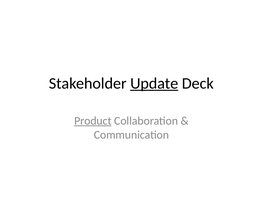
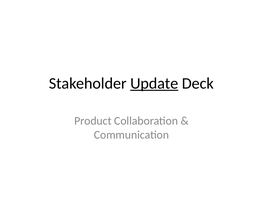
Product underline: present -> none (93, 121)
